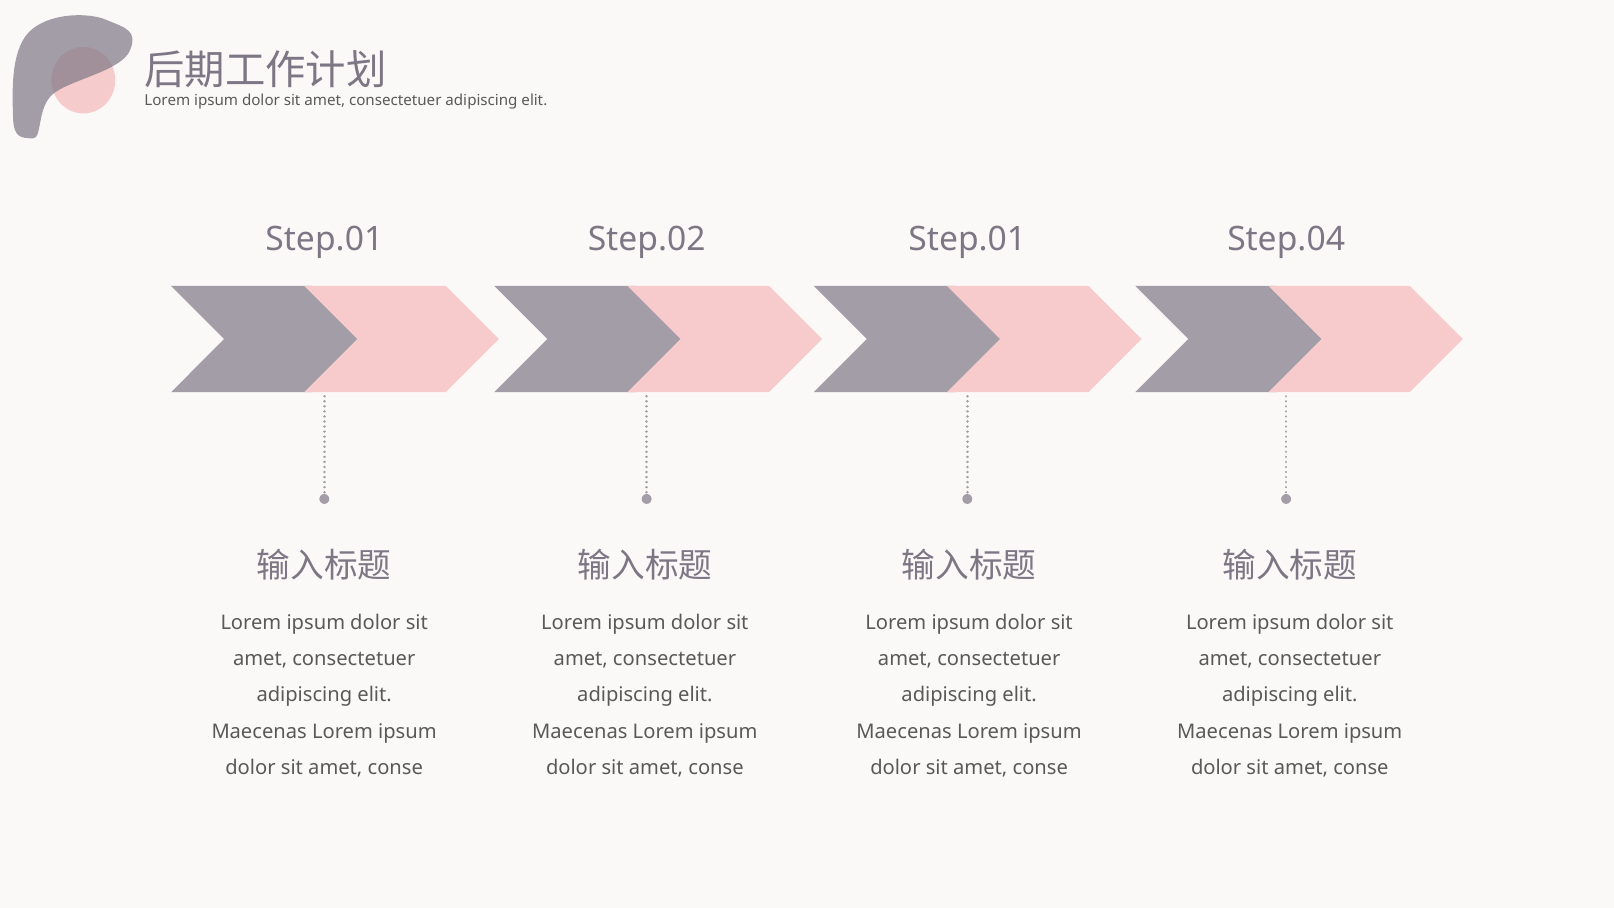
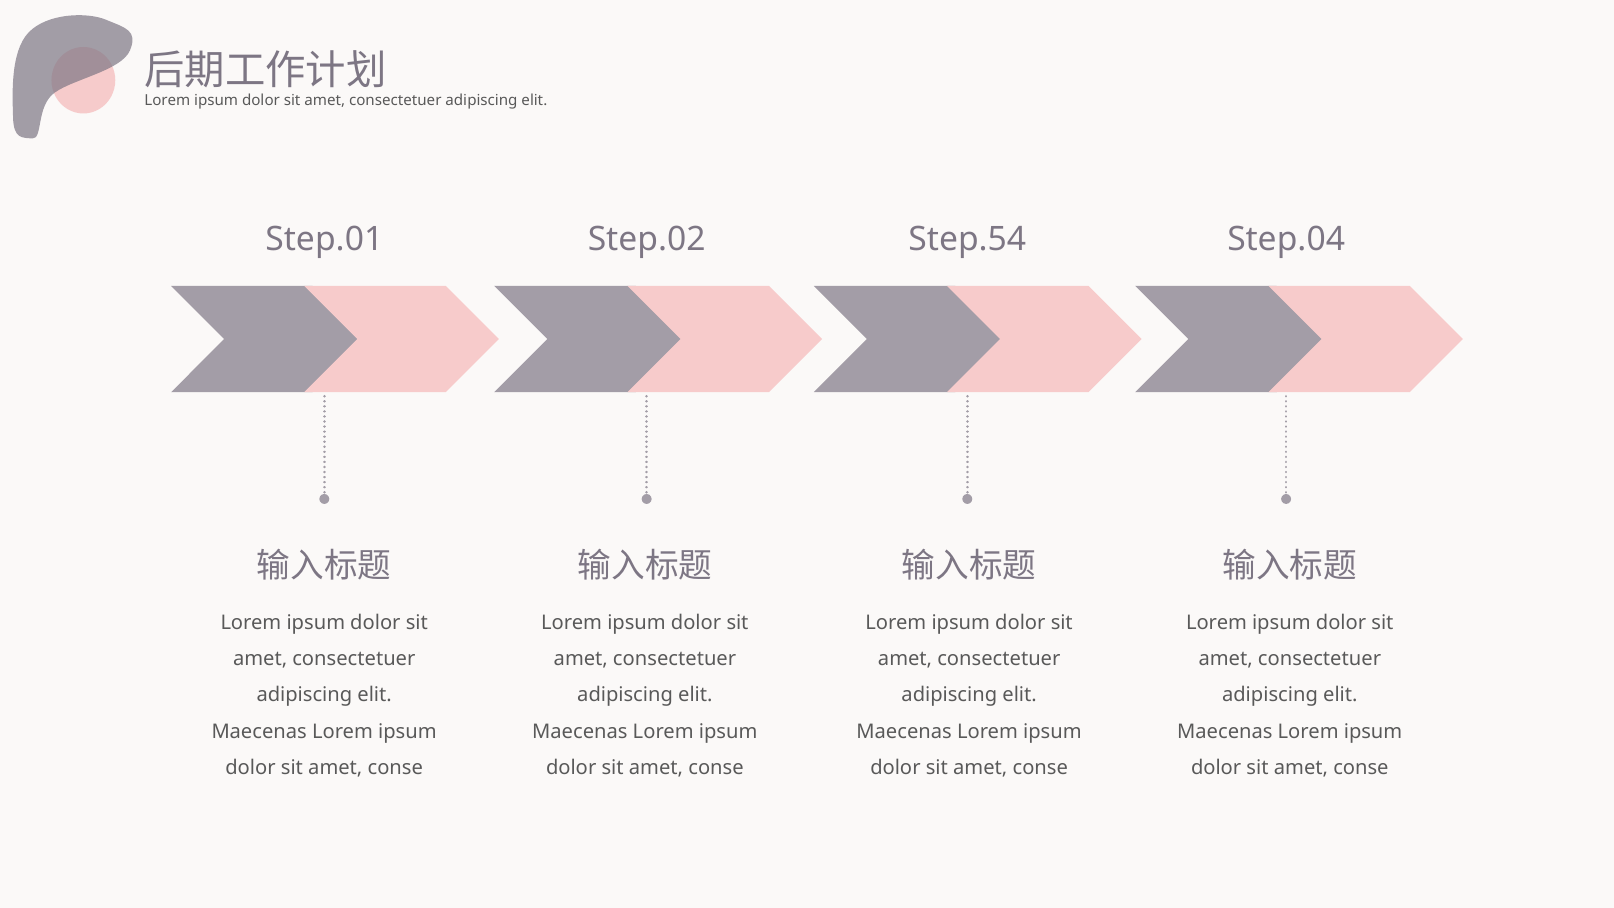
Step.02 Step.01: Step.01 -> Step.54 (967, 239)
